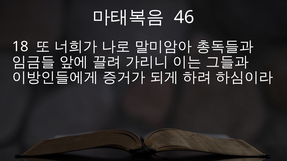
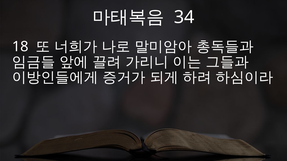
46: 46 -> 34 (184, 17)
